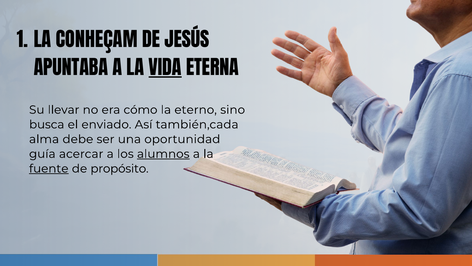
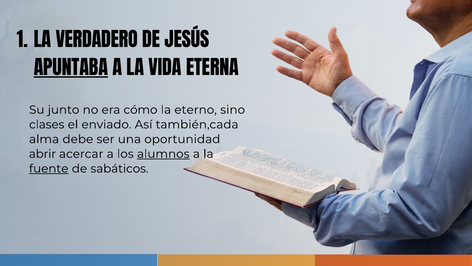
CONHEÇAM: CONHEÇAM -> VERDADERO (97, 41)
APUNTABA underline: none -> present (71, 68)
VIDA underline: present -> none (165, 68)
llevar: llevar -> junto (64, 110)
busca: busca -> clases (47, 124)
guía: guía -> abrir (42, 154)
propósito: propósito -> sabáticos (119, 168)
